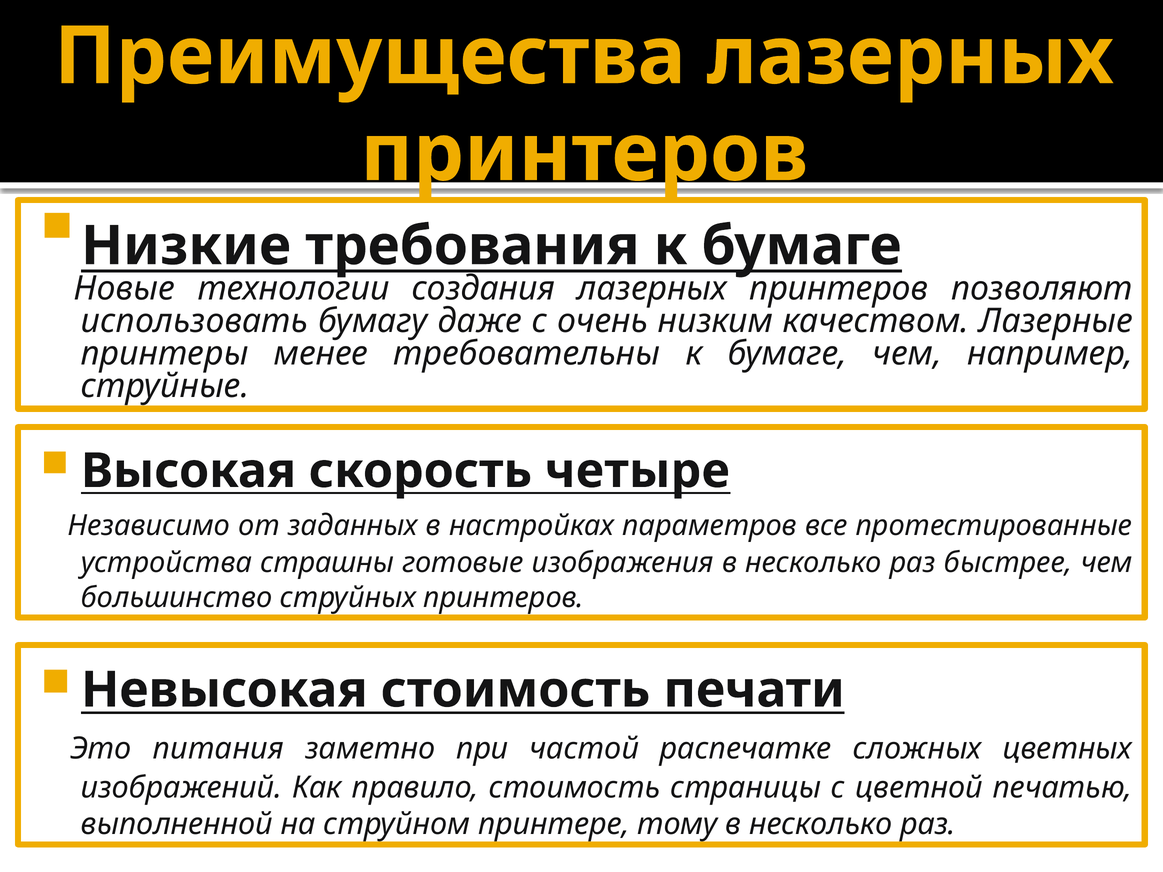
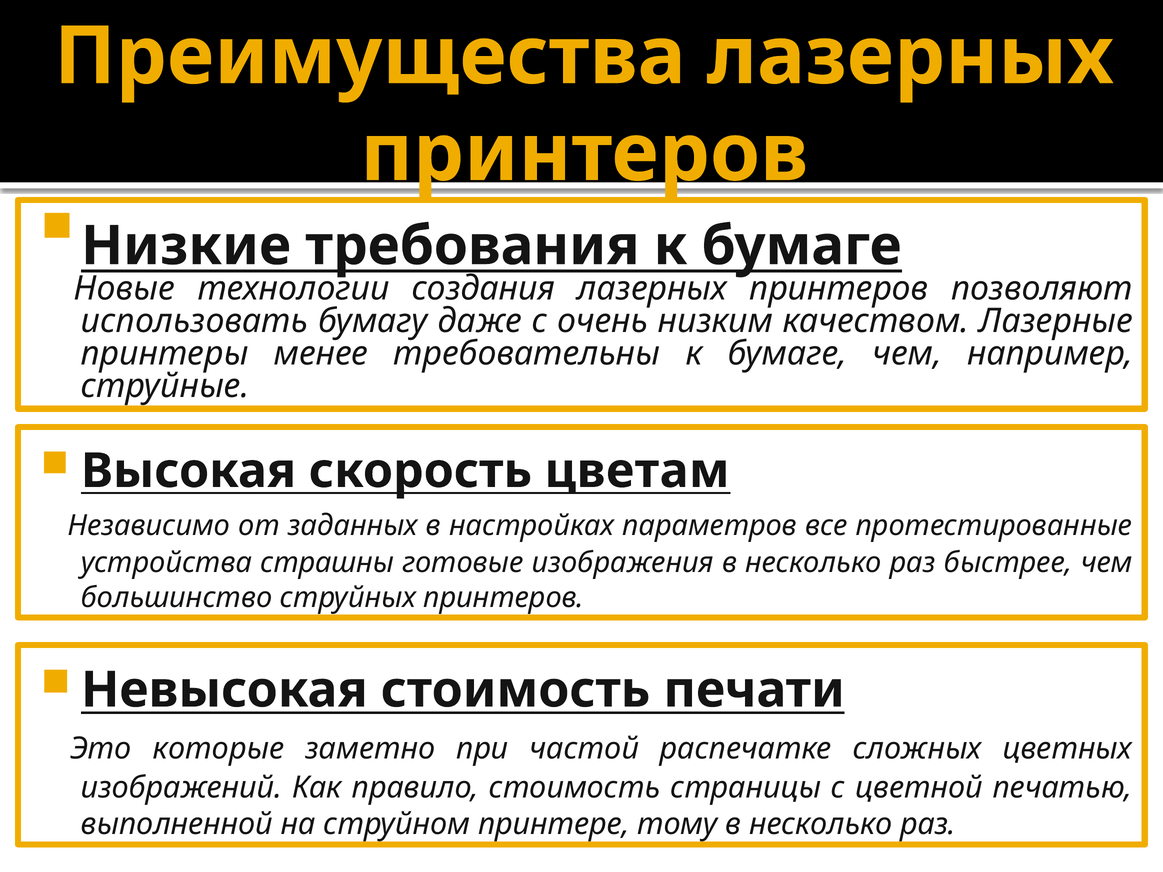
четыре: четыре -> цветам (637, 471)
питания: питания -> которые (218, 749)
